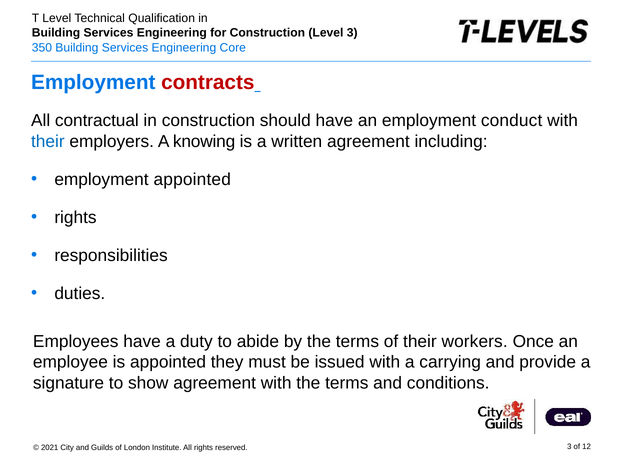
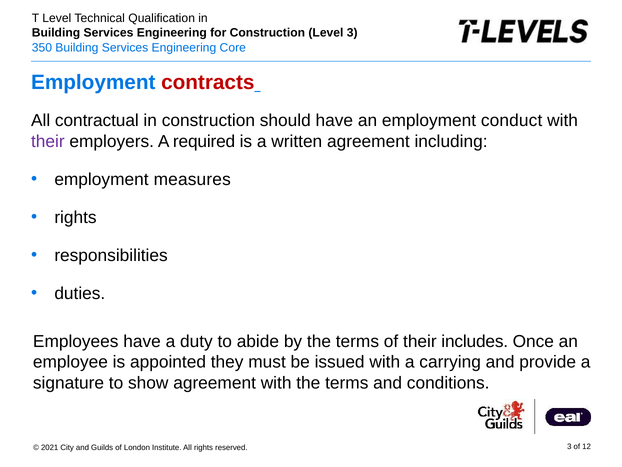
their colour: blue -> purple (48, 141)
knowing: knowing -> required (204, 141)
employment appointed: appointed -> measures (192, 179)
workers: workers -> includes (475, 341)
